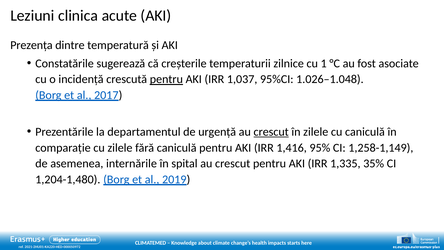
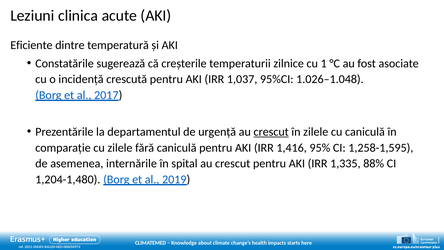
Prezența: Prezența -> Eficiente (31, 45)
pentru underline: present -> none (166, 79)
1,258-1,149: 1,258-1,149 -> 1,258-1,595 (381, 148)
35%: 35% -> 88% (374, 163)
